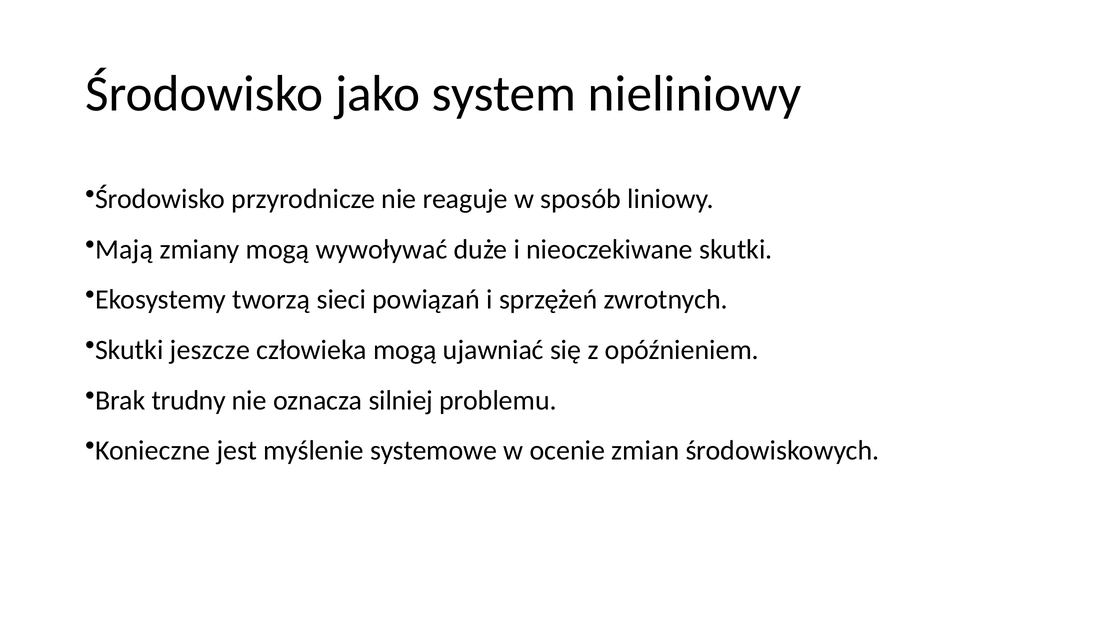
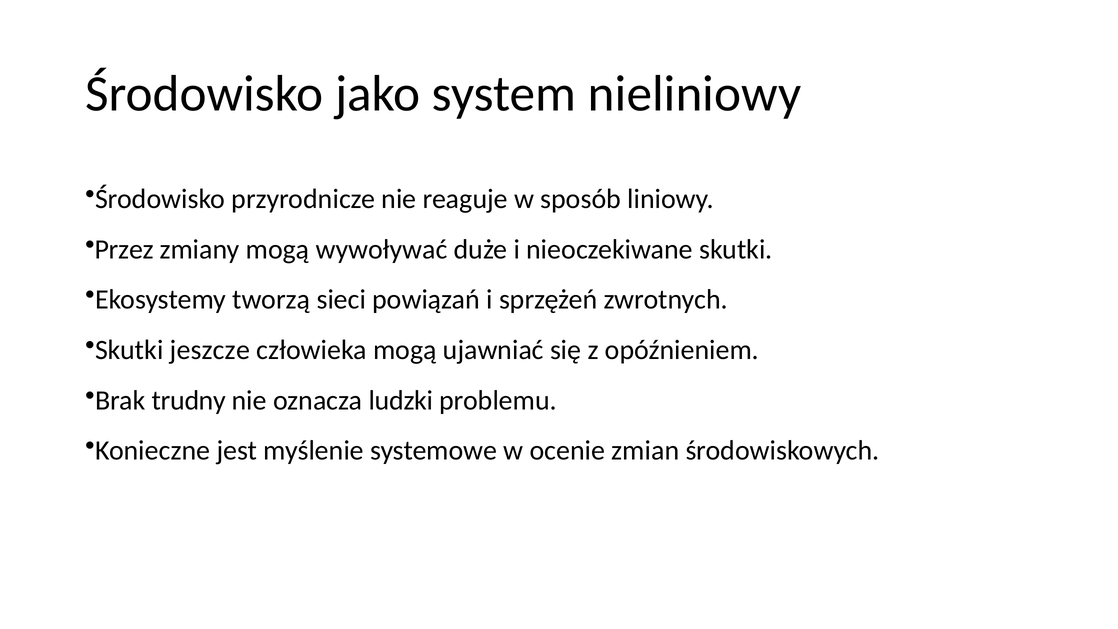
Mają: Mają -> Przez (124, 249)
silniej: silniej -> ludzki (401, 400)
